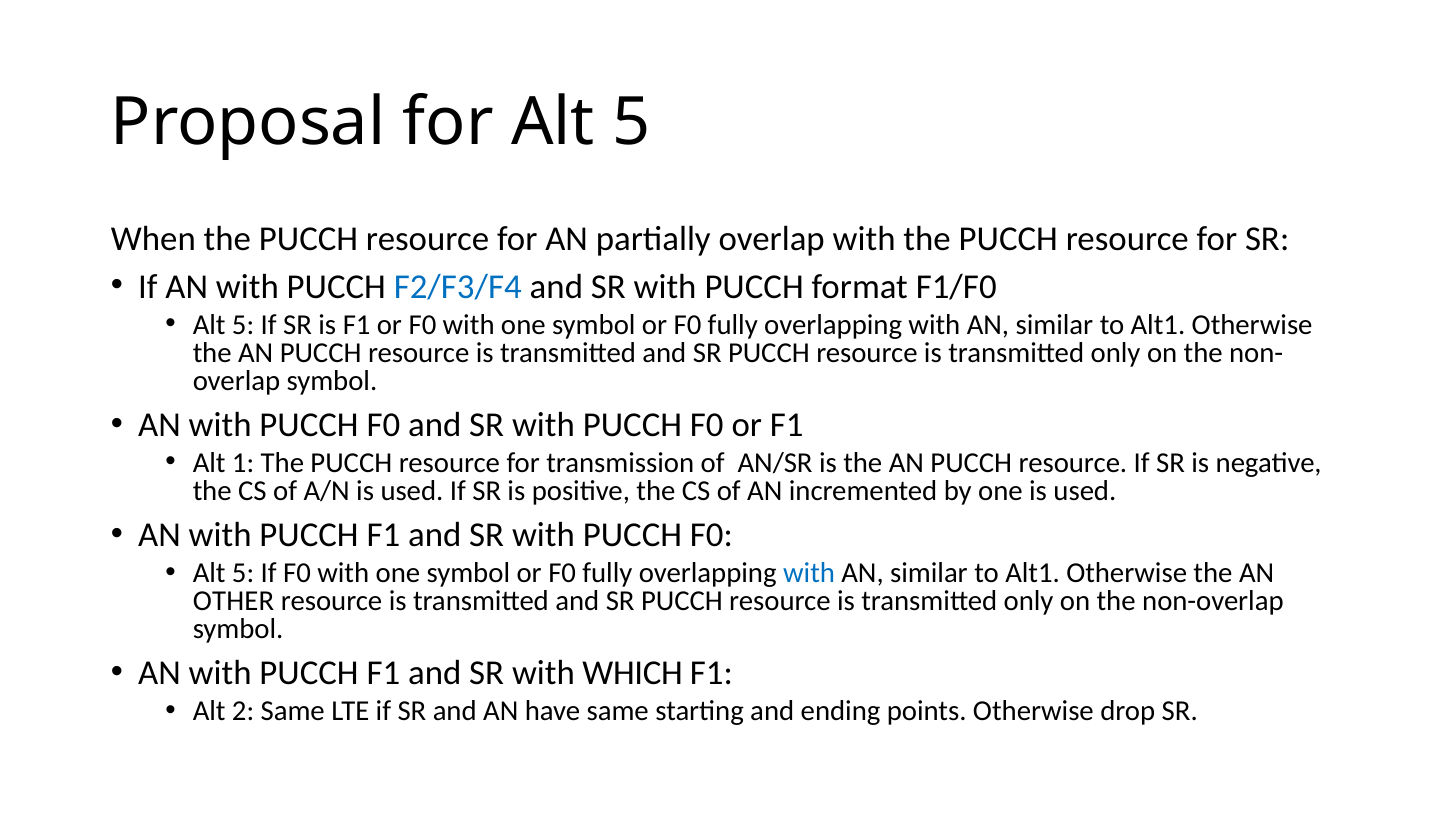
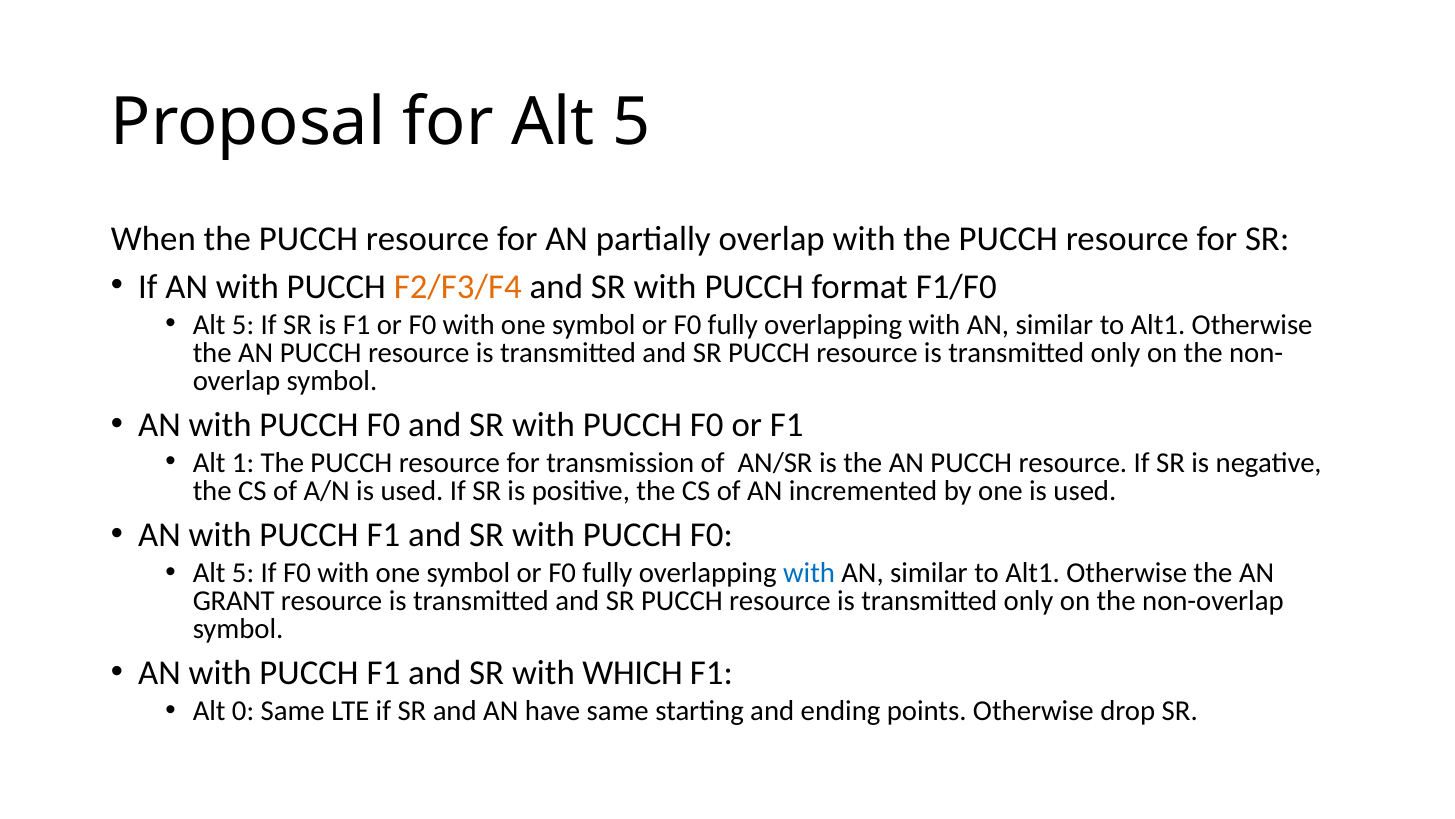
F2/F3/F4 colour: blue -> orange (458, 286)
OTHER: OTHER -> GRANT (234, 601)
2: 2 -> 0 (243, 711)
